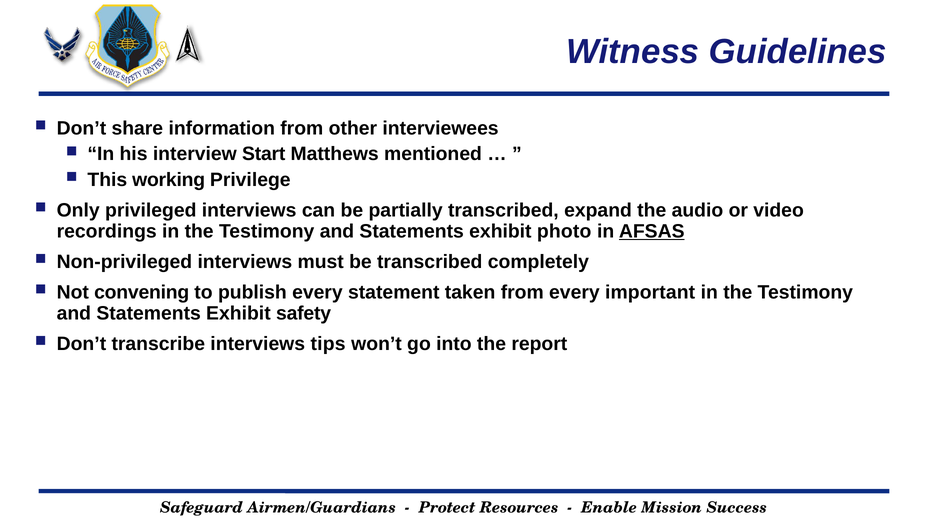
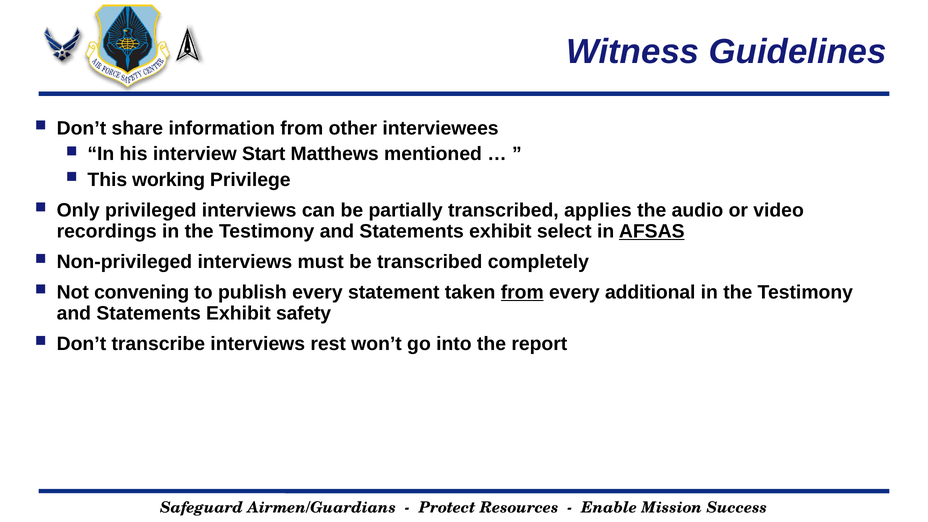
expand: expand -> applies (598, 210)
photo: photo -> select (564, 231)
from underline: none -> present (522, 292)
important: important -> additional (650, 292)
tips: tips -> rest (328, 344)
